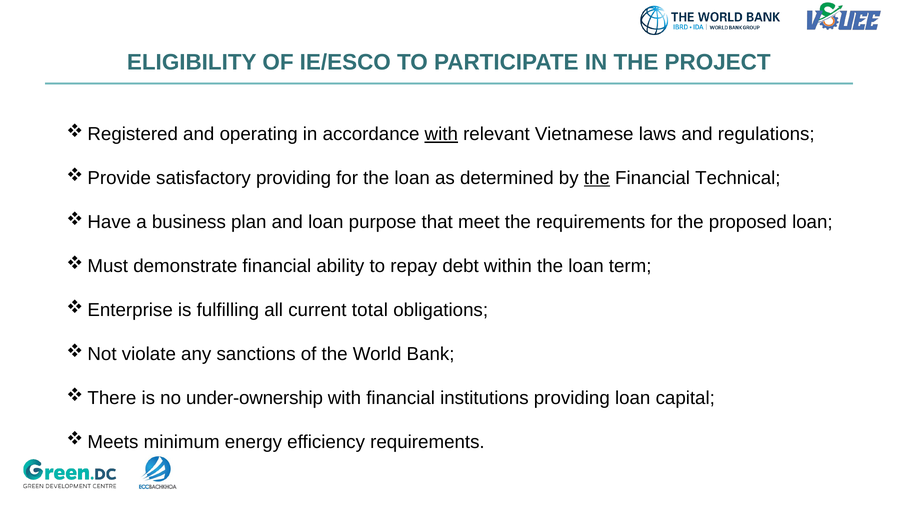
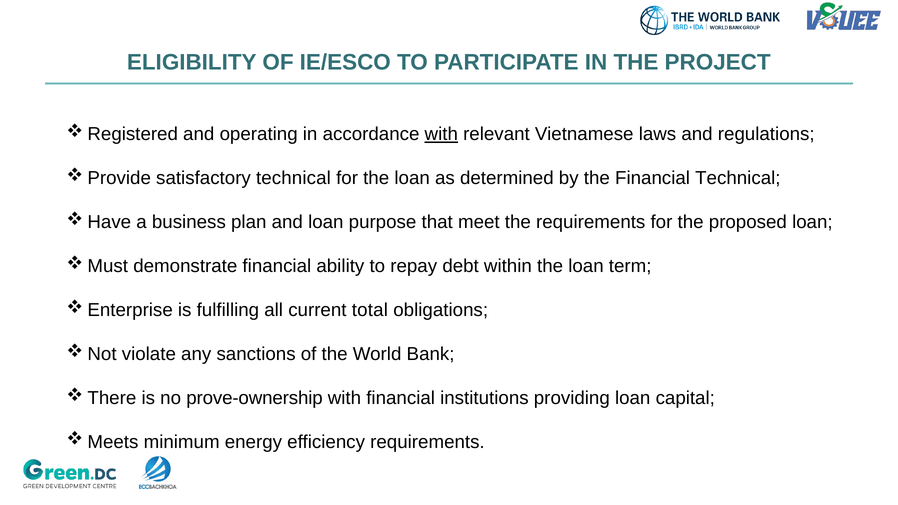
satisfactory providing: providing -> technical (293, 178)
the underline: present -> none (597, 178)
under-ownership: under-ownership -> prove-ownership (254, 398)
